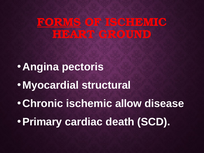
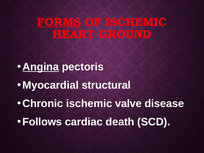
Angina underline: none -> present (41, 67)
allow: allow -> valve (128, 104)
Primary: Primary -> Follows (42, 122)
